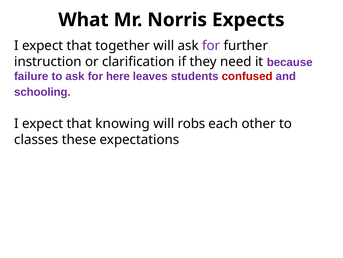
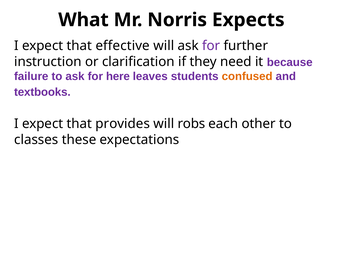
together: together -> effective (123, 45)
confused colour: red -> orange (247, 76)
schooling: schooling -> textbooks (42, 92)
knowing: knowing -> provides (123, 123)
